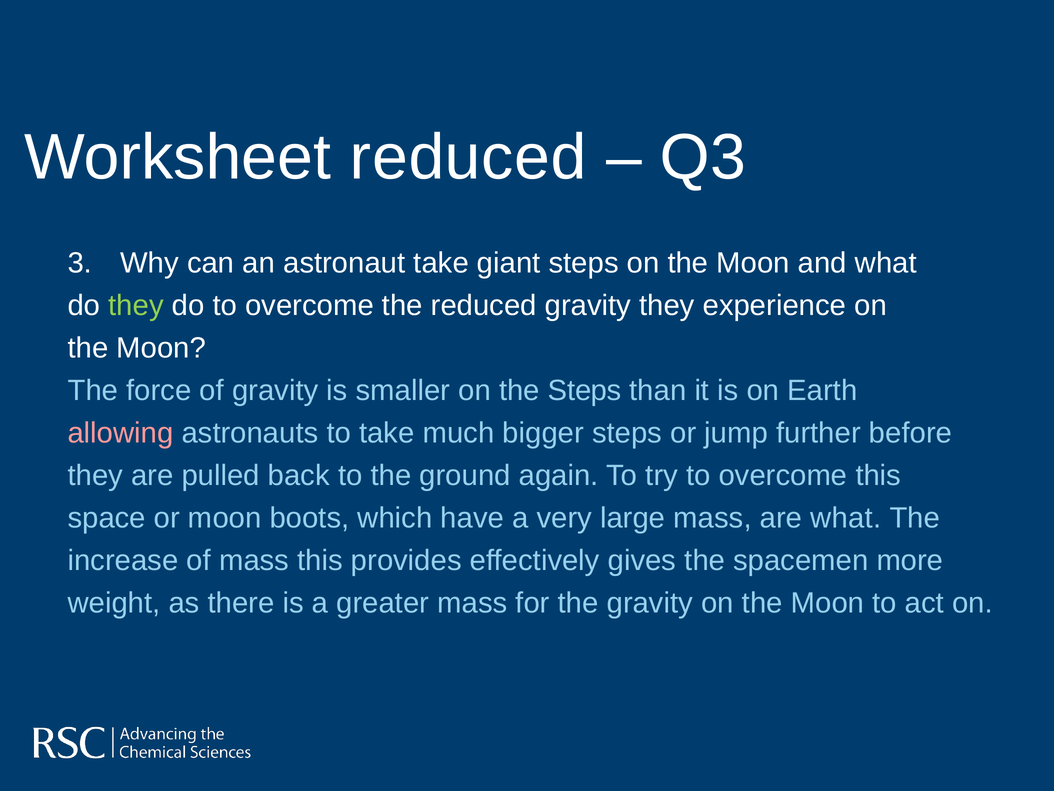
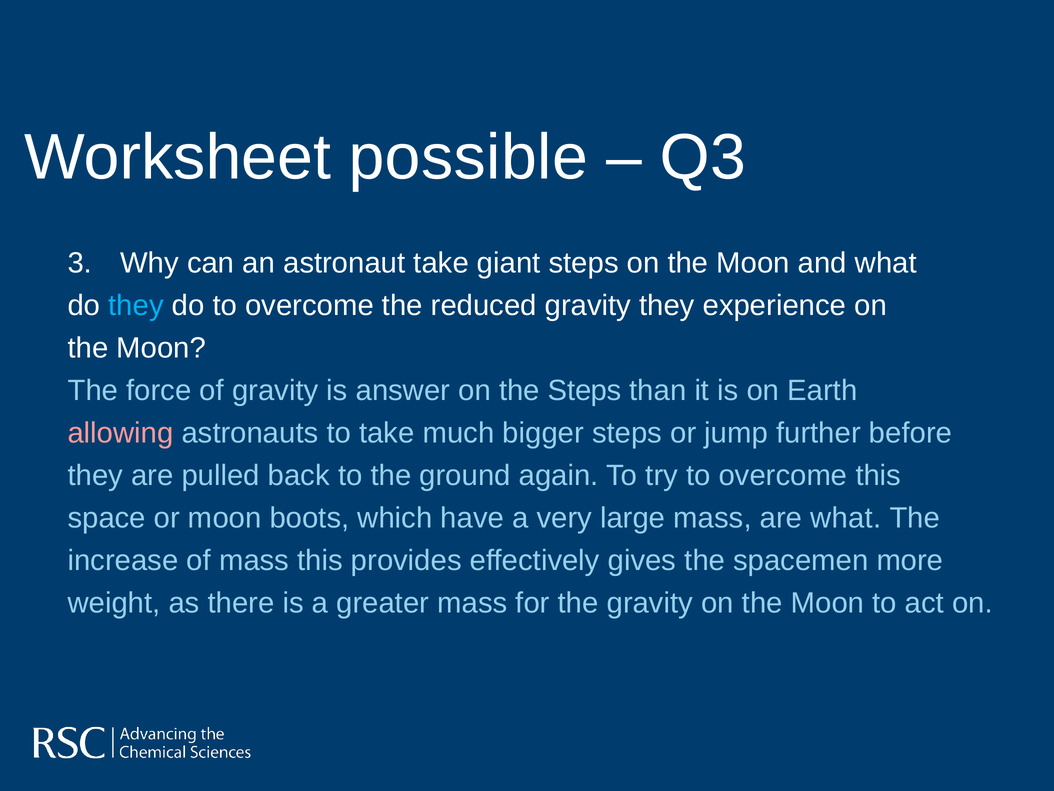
Worksheet reduced: reduced -> possible (468, 157)
they colour: light green -> light blue (136, 305)
smaller: smaller -> answer (403, 390)
